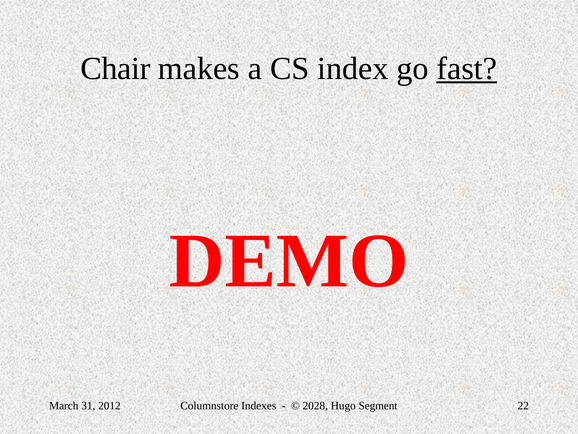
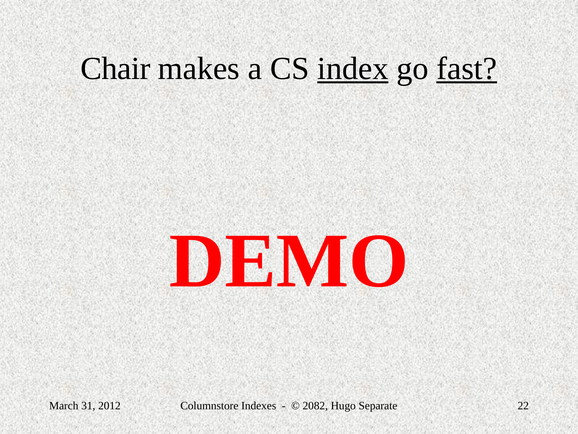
index underline: none -> present (353, 68)
2028: 2028 -> 2082 (315, 405)
Segment: Segment -> Separate (378, 405)
